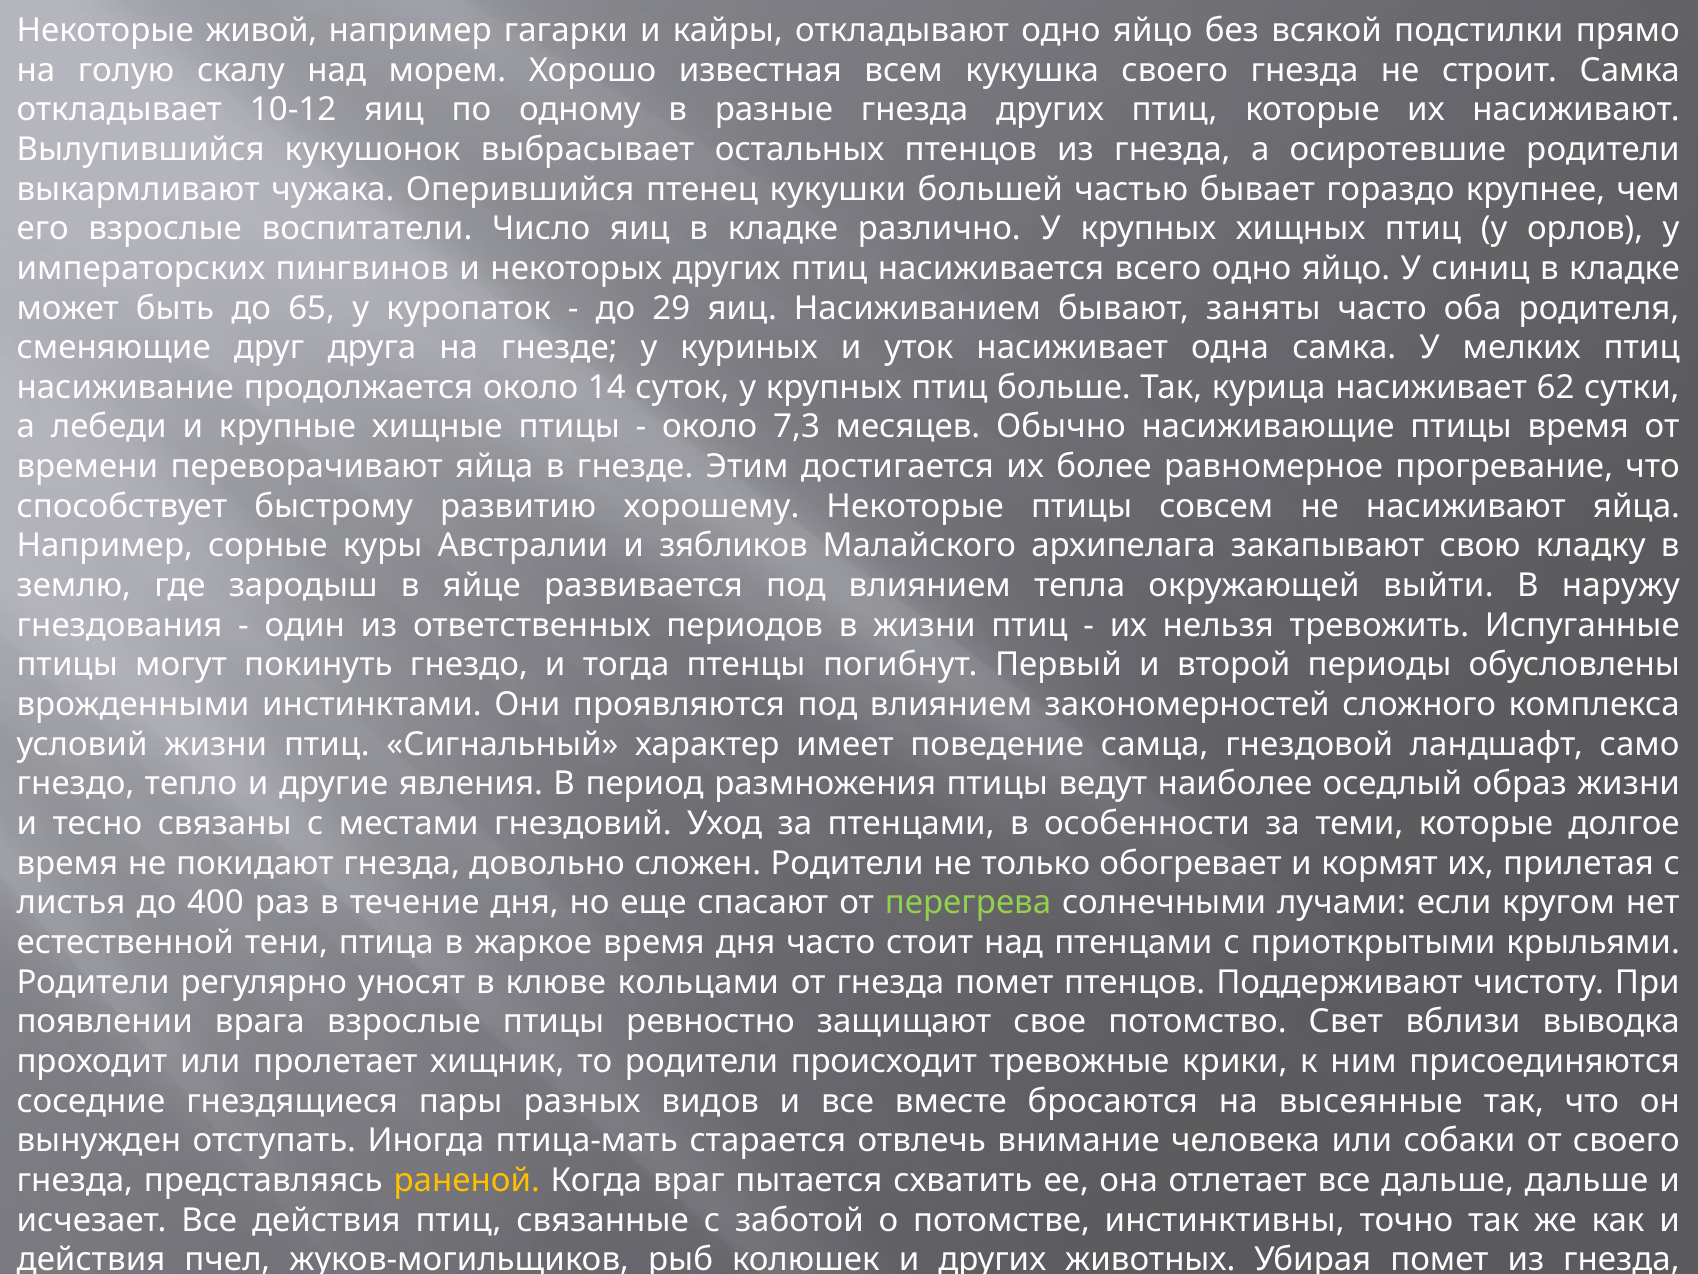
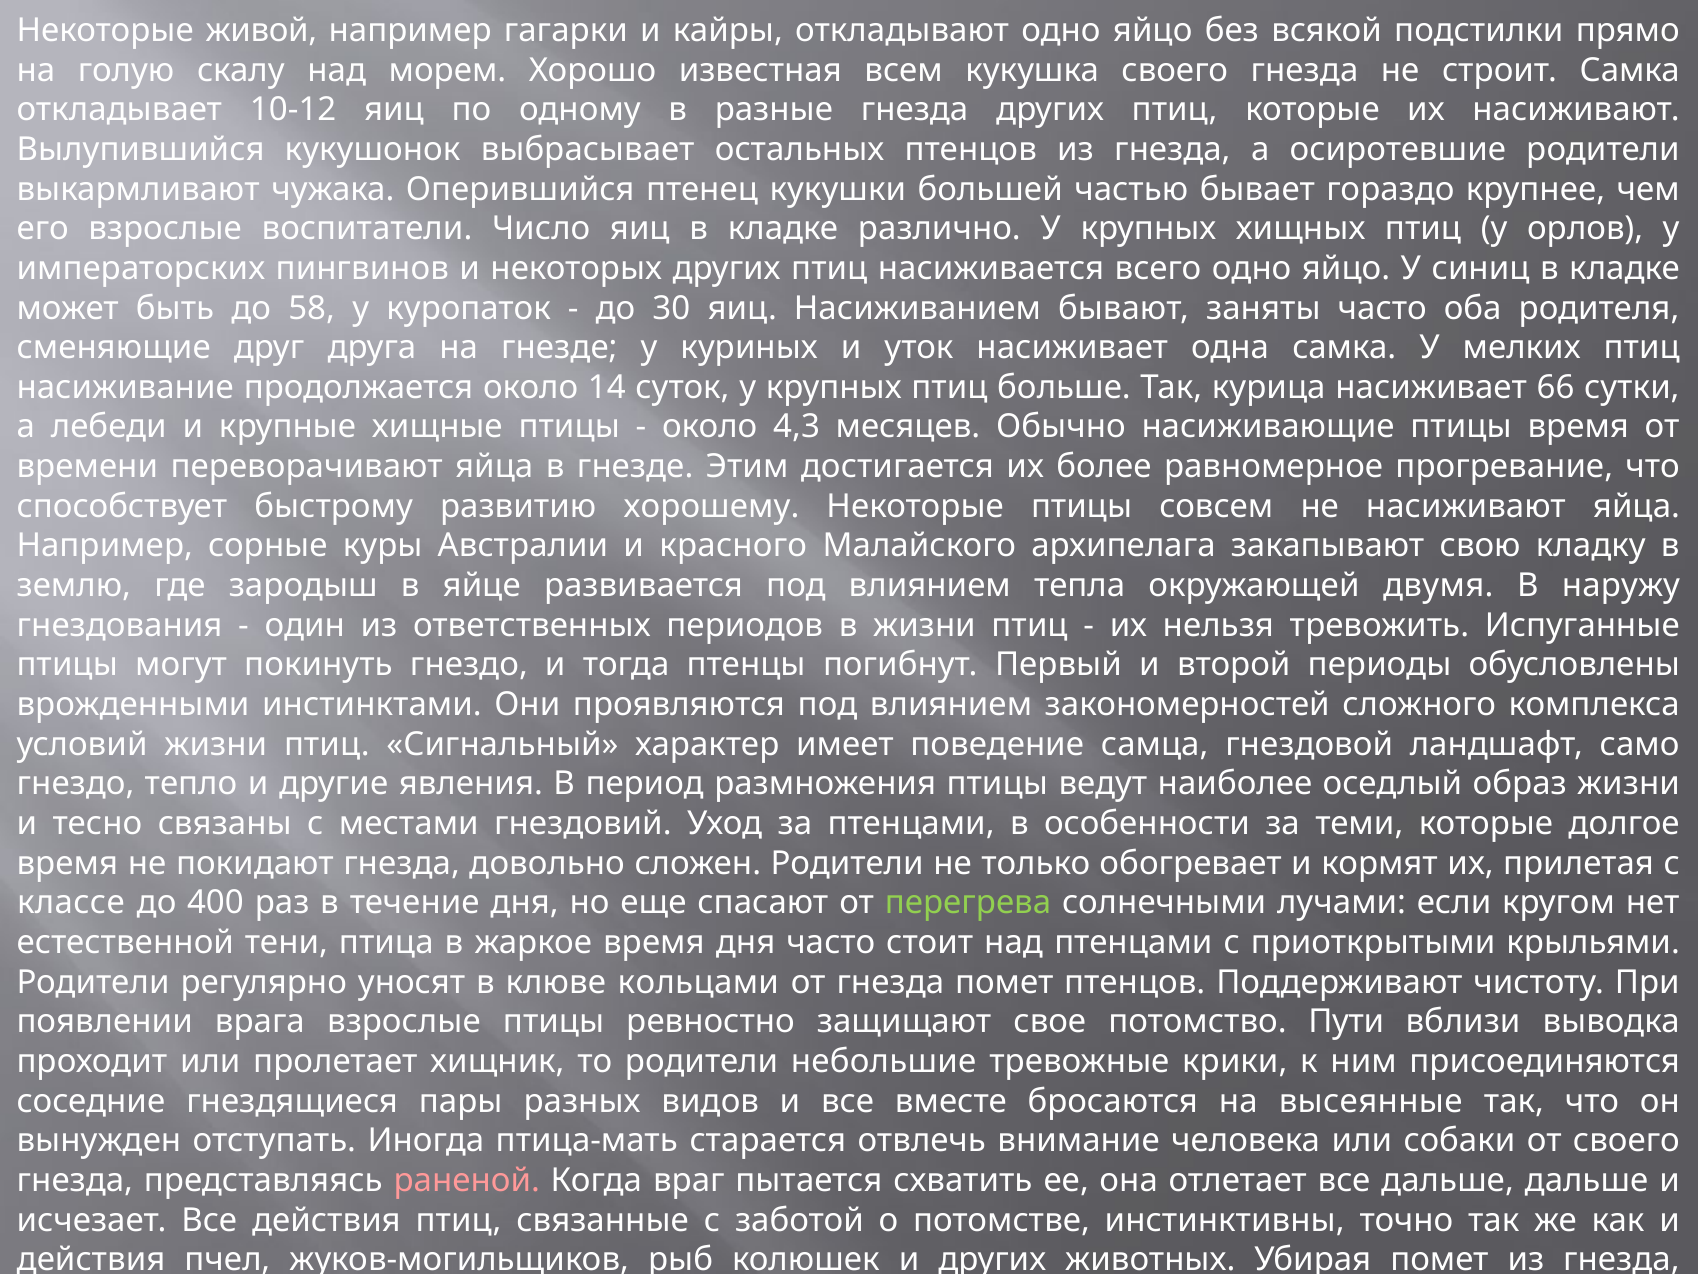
65: 65 -> 58 (312, 308)
29: 29 -> 30 (671, 308)
62: 62 -> 66 (1556, 387)
7,3: 7,3 -> 4,3 (797, 427)
зябликов: зябликов -> красного (733, 546)
выйти: выйти -> двумя (1438, 585)
листья: листья -> классе (71, 903)
Свет: Свет -> Пути (1346, 1022)
происходит: происходит -> небольшие (884, 1061)
раненой colour: yellow -> pink (467, 1180)
